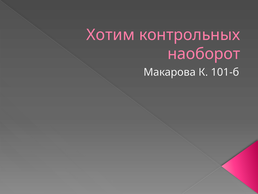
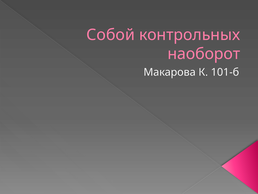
Хотим: Хотим -> Собой (111, 35)
